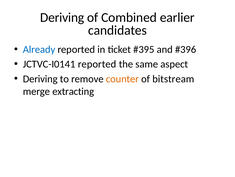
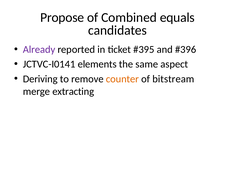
Deriving: Deriving -> Propose (62, 17)
earlier: earlier -> equals (177, 17)
Already colour: blue -> purple (39, 49)
JCTVC-I0141 reported: reported -> elements (97, 64)
